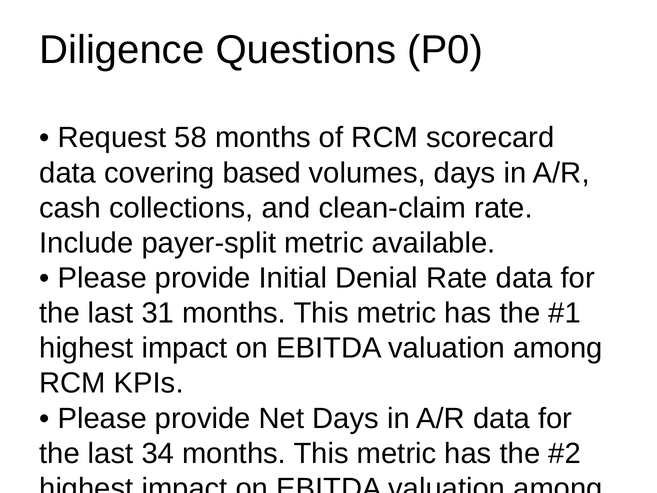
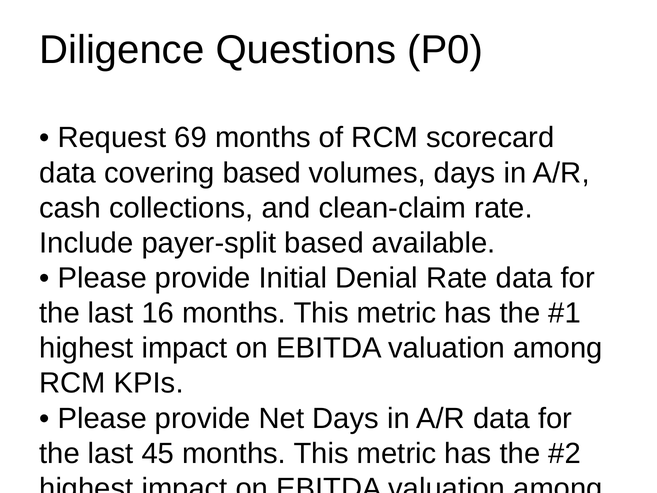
58: 58 -> 69 (191, 138)
payer-split metric: metric -> based (324, 243)
31: 31 -> 16 (158, 313)
34: 34 -> 45 (158, 453)
